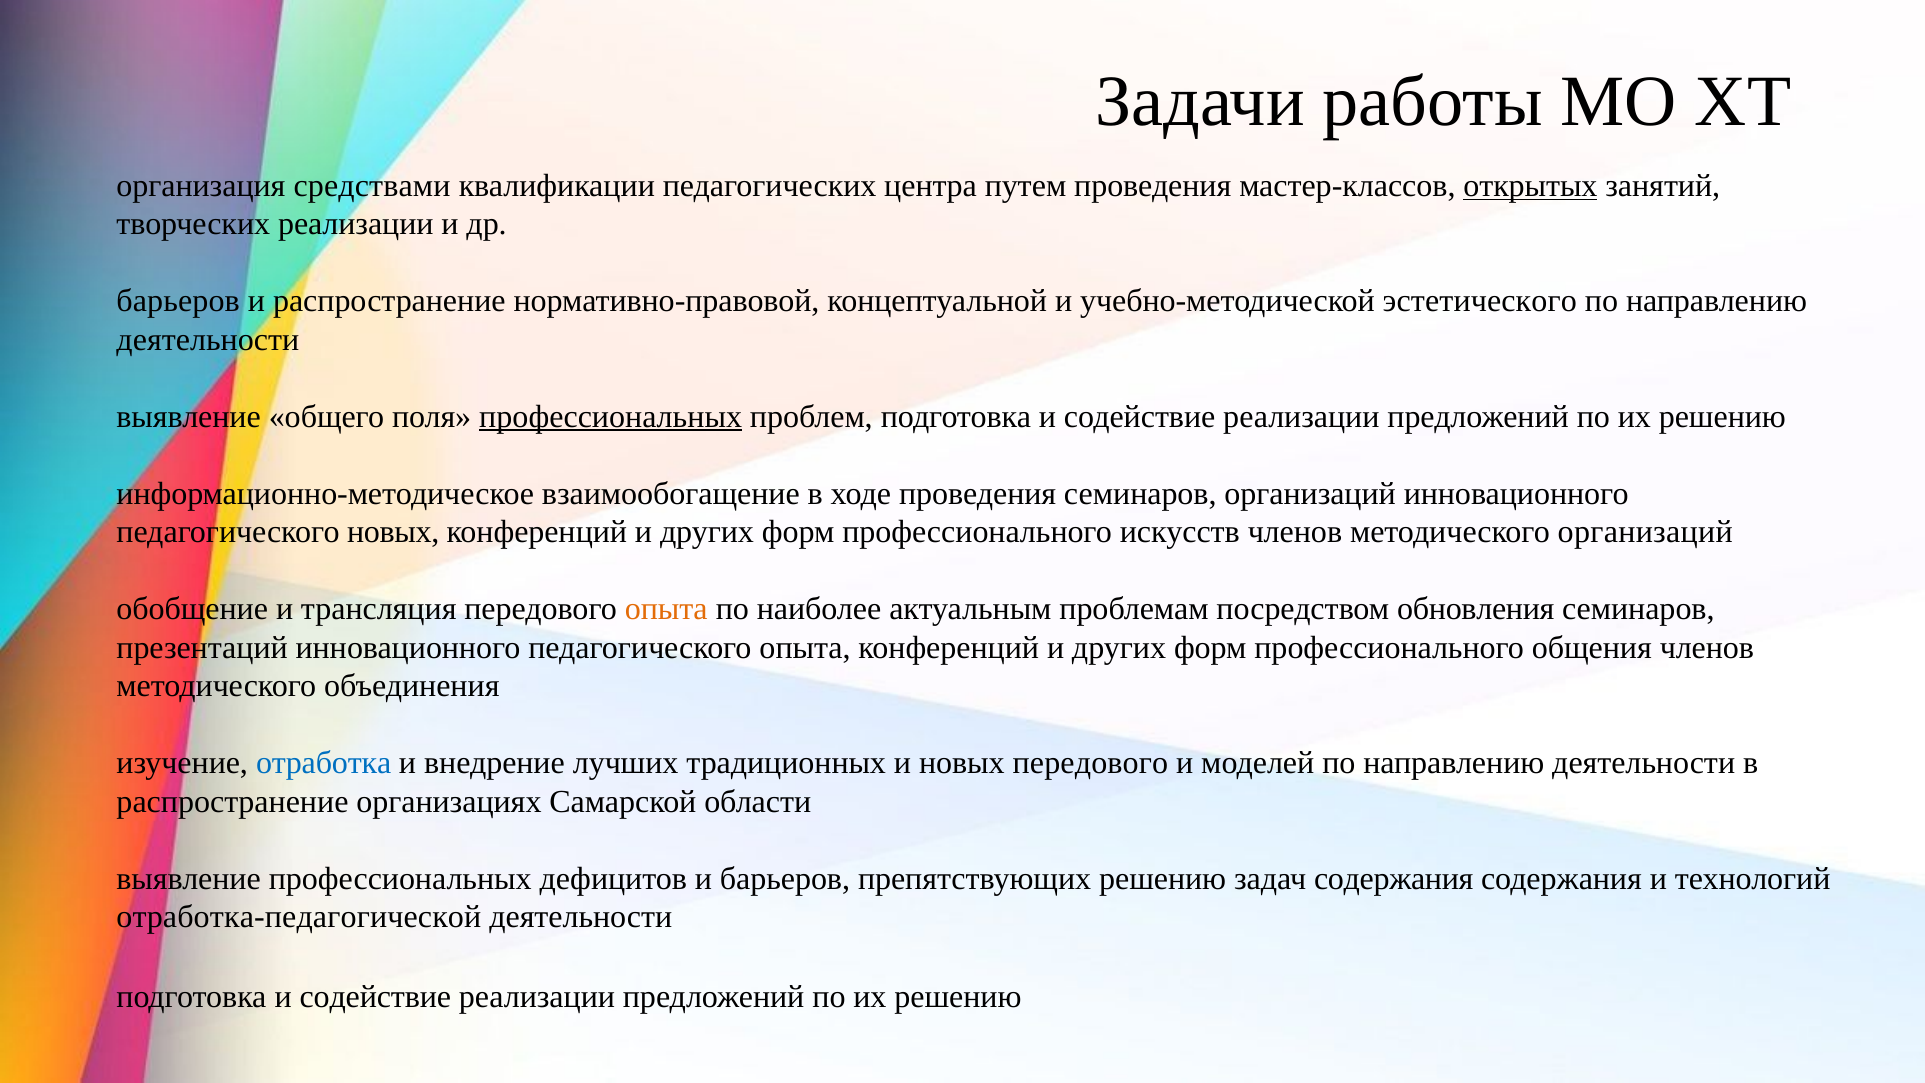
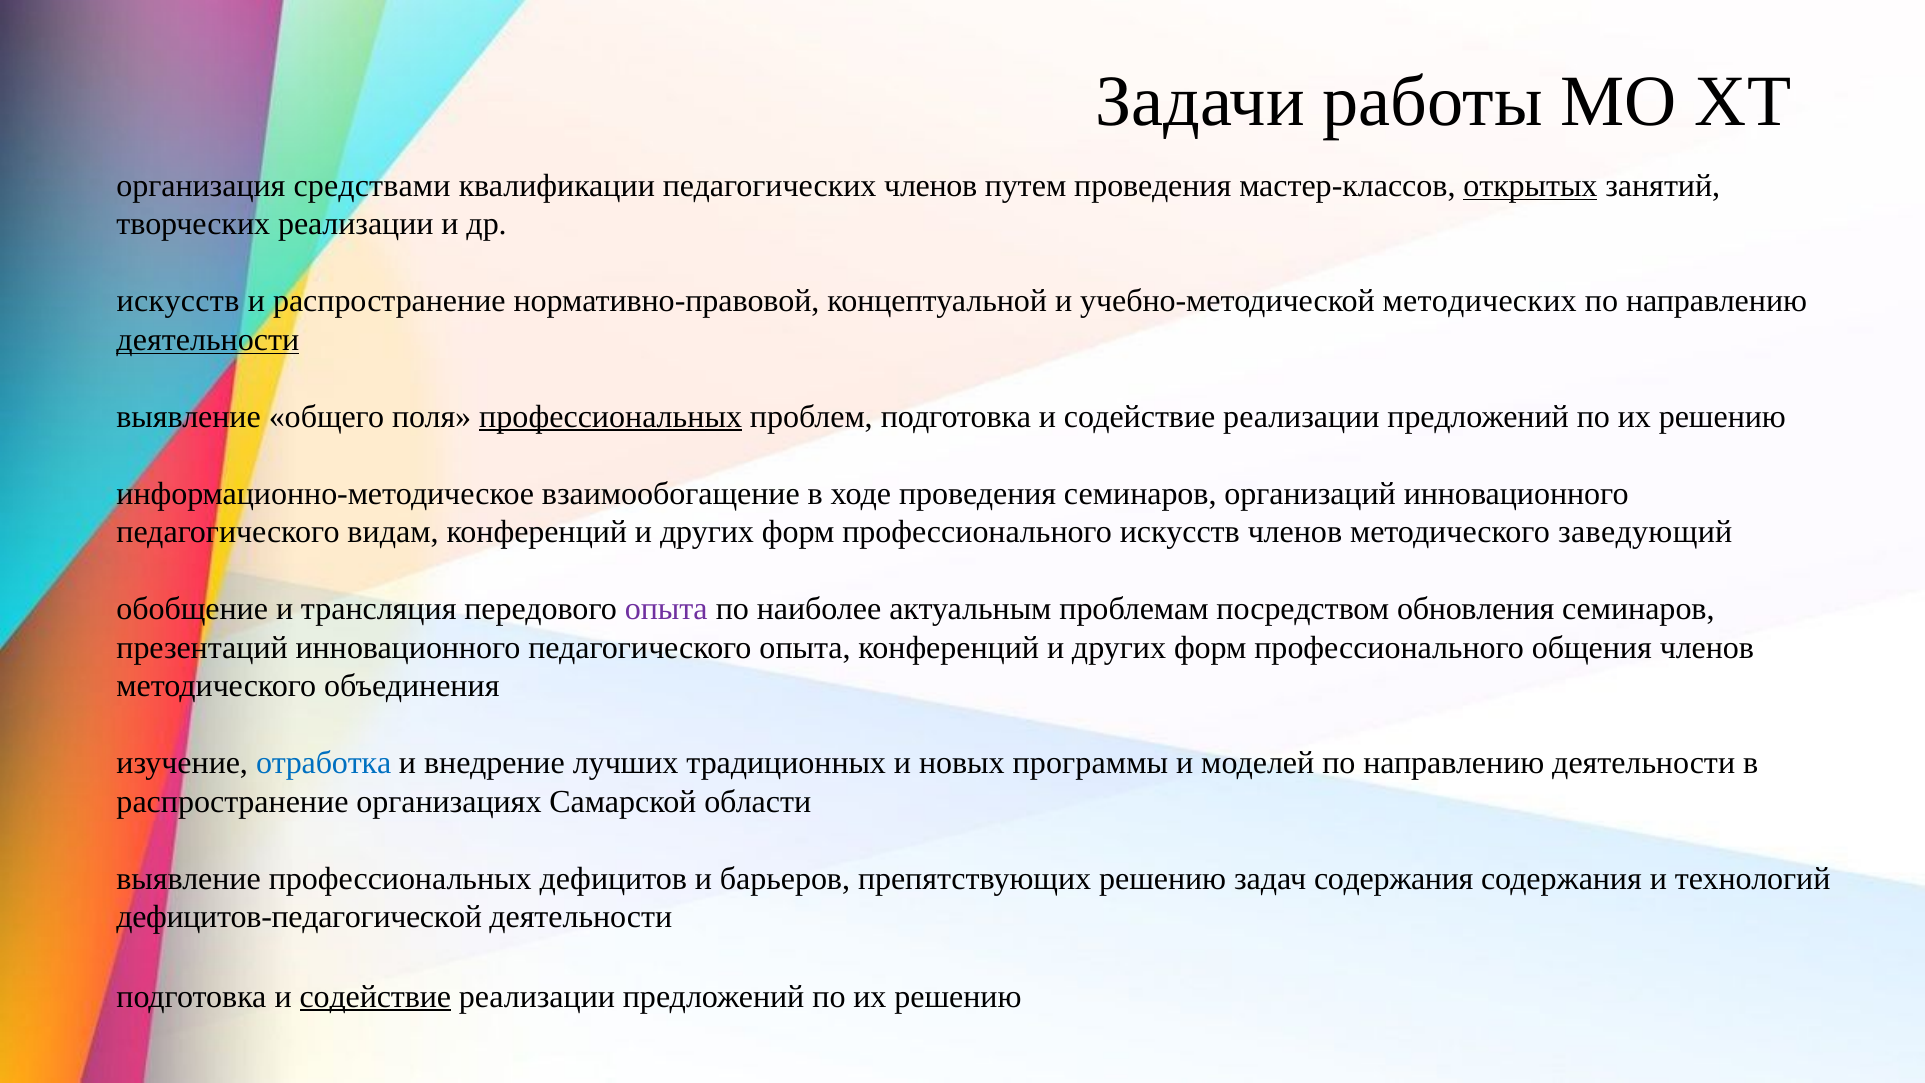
педагогических центра: центра -> членов (931, 186)
барьеров: барьеров -> искусств (178, 301)
эстетического: эстетического -> методических (1480, 301)
деятельности underline: none -> present (208, 340)
педагогического новых: новых -> видам (393, 532)
методического организаций: организаций -> заведующий (1645, 532)
опыта colour: orange -> purple (666, 609)
новых передового: передового -> программы (1090, 763)
отработка-педагогической: отработка-педагогической -> дефицитов-педагогической (299, 917)
содействие underline: none -> present (375, 996)
